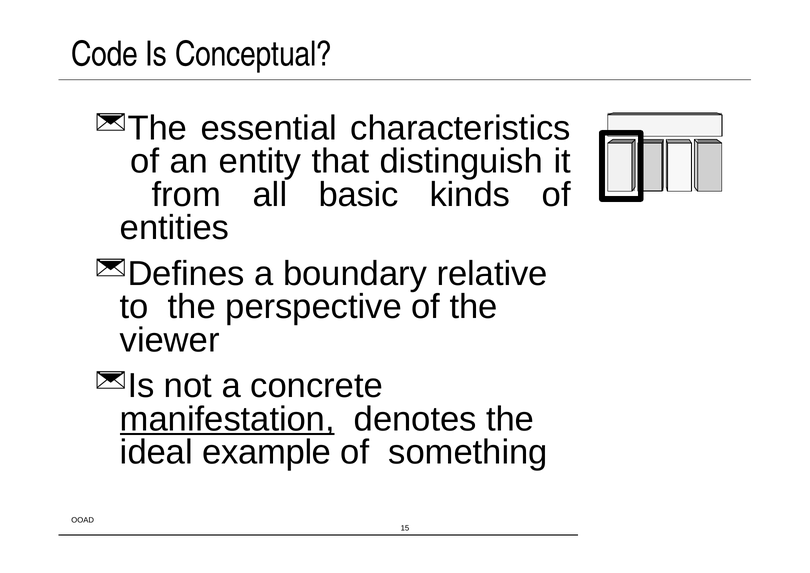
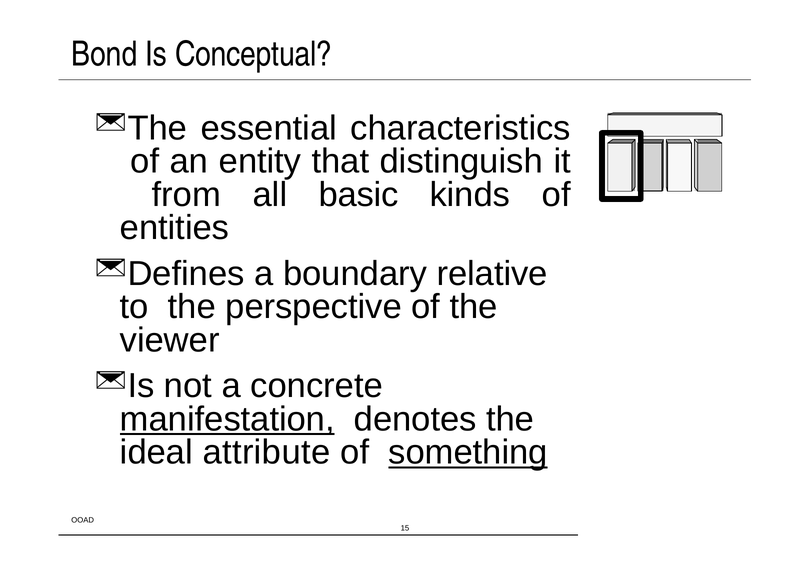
Code: Code -> Bond (104, 54)
example: example -> attribute (266, 452)
something underline: none -> present (468, 452)
